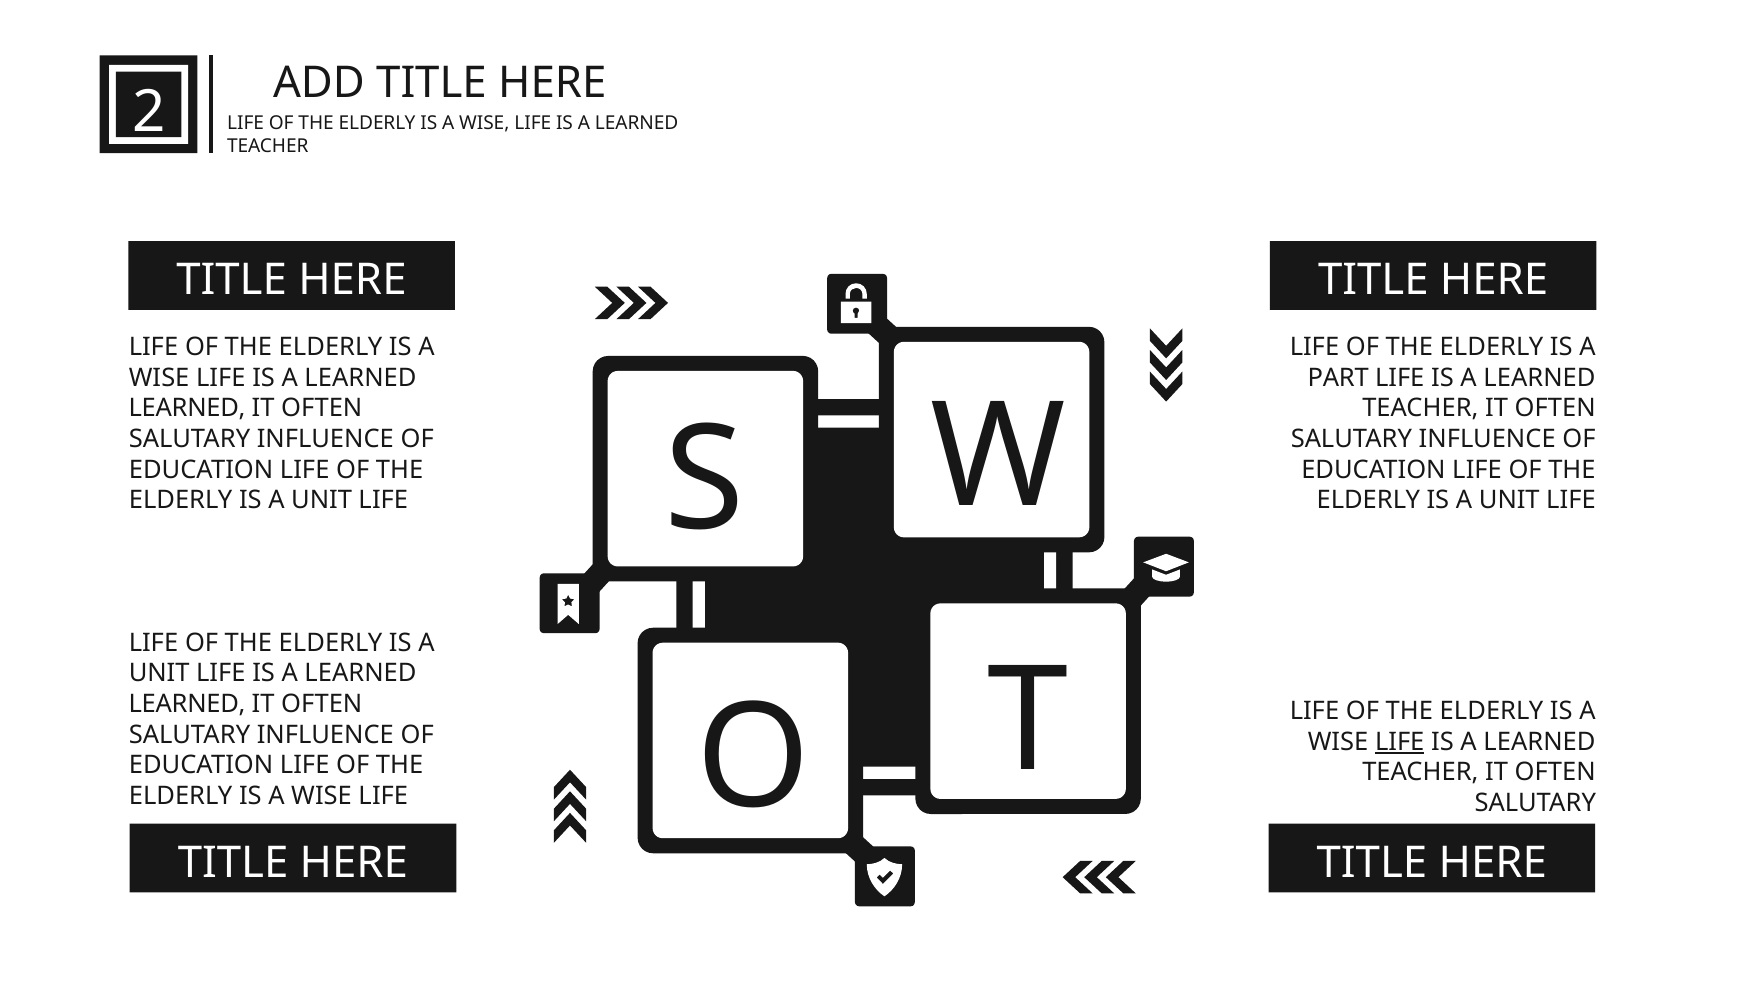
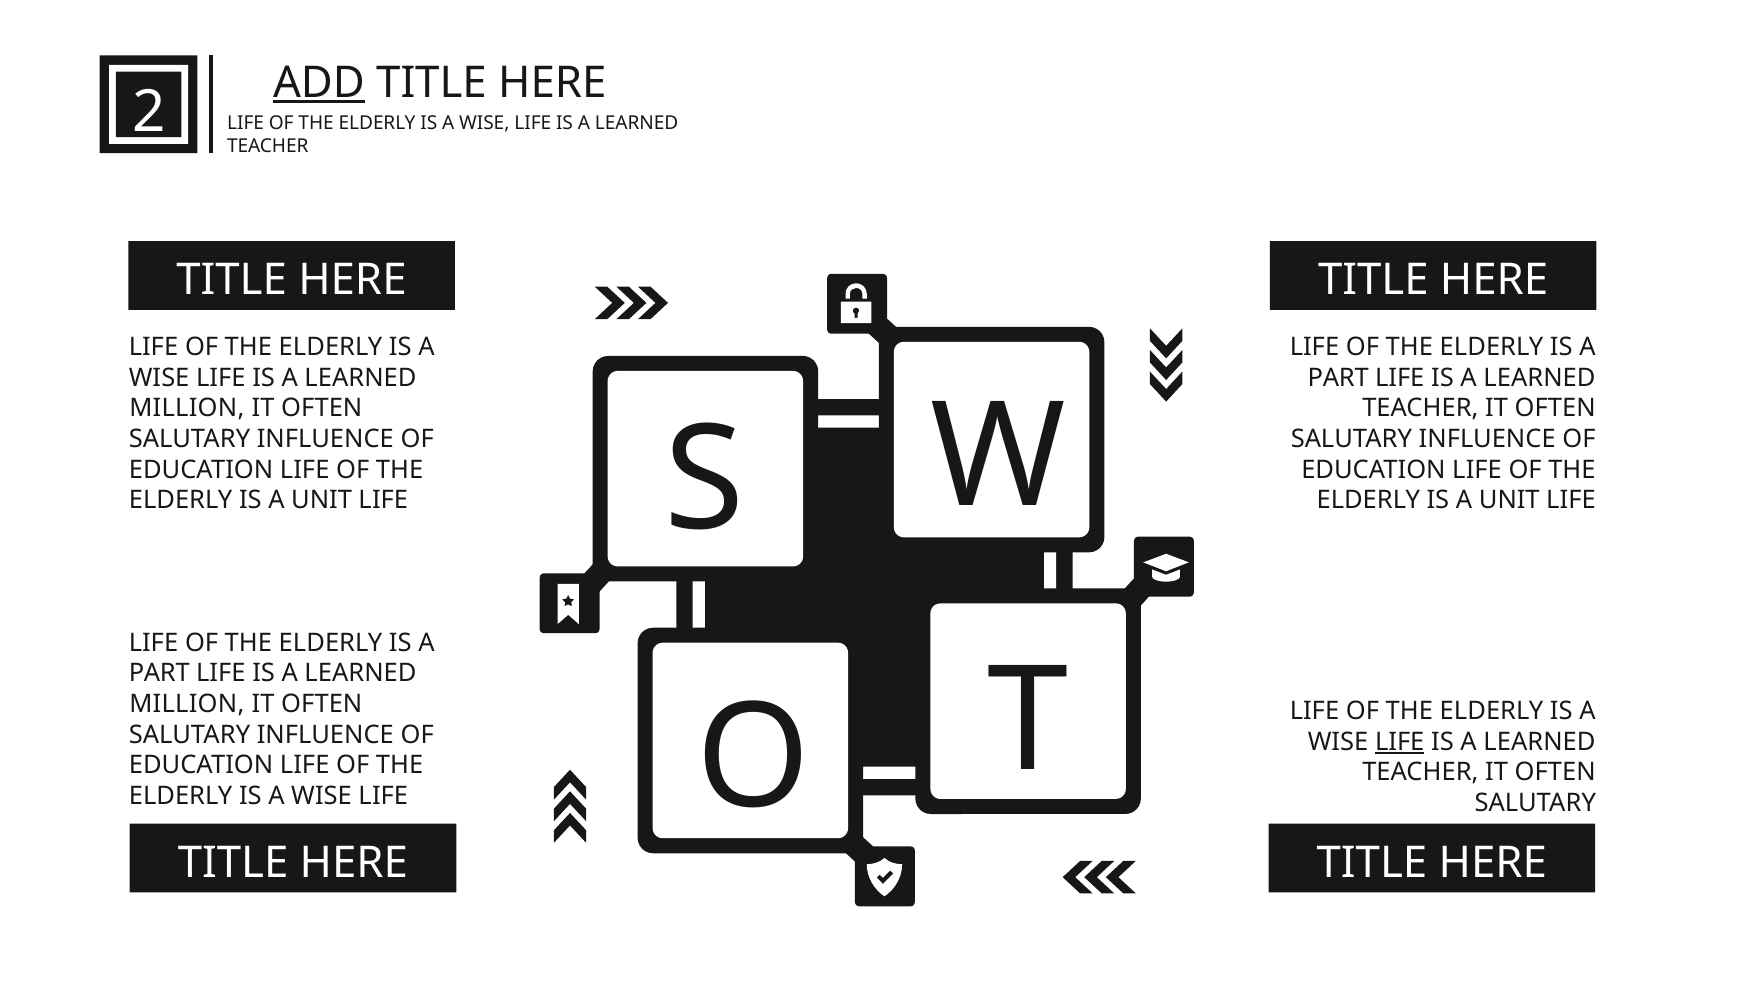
ADD underline: none -> present (319, 83)
LEARNED: LEARNED -> MILLION (187, 408)
UNIT: UNIT -> PART (159, 673)
LEARNED: LEARNED -> MILLION (187, 704)
